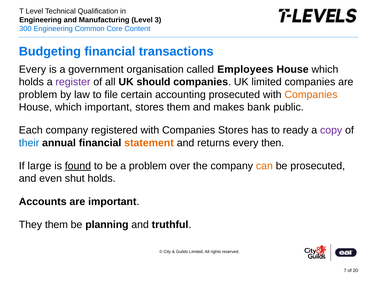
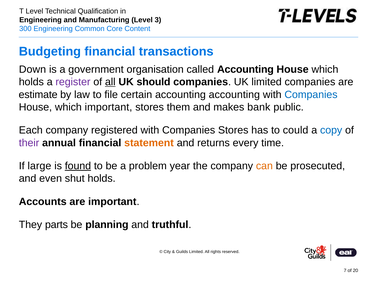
Every: Every -> Down (32, 69)
called Employees: Employees -> Accounting (245, 69)
all underline: none -> present (110, 82)
problem: problem -> estimate (38, 95)
accounting prosecuted: prosecuted -> accounting (234, 95)
Companies colour: orange -> blue (311, 95)
ready: ready -> could (296, 130)
copy colour: purple -> blue (331, 130)
their colour: blue -> purple (29, 143)
then: then -> time (273, 143)
over: over -> year (180, 166)
They them: them -> parts (56, 224)
